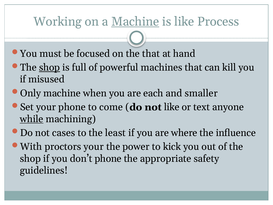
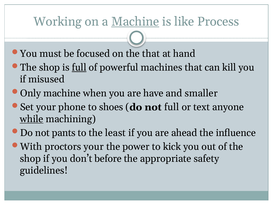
shop underline: present -> none (50, 67)
full underline: none -> present (79, 67)
each: each -> have (153, 93)
come: come -> shoes (111, 107)
not like: like -> full (172, 107)
cases: cases -> pants (64, 133)
where: where -> ahead (184, 133)
don’t phone: phone -> before (108, 158)
